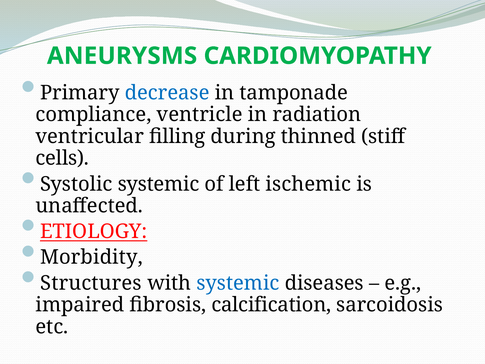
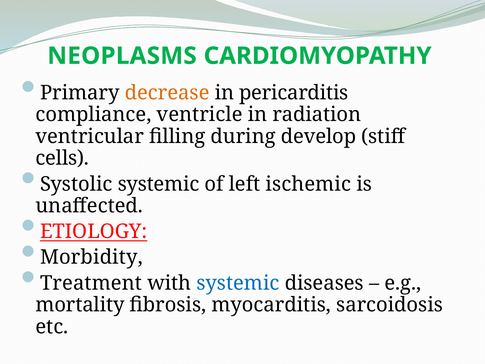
ANEURYSMS: ANEURYSMS -> NEOPLASMS (122, 56)
decrease colour: blue -> orange (167, 93)
tamponade: tamponade -> pericarditis (294, 93)
thinned: thinned -> develop (318, 136)
Structures: Structures -> Treatment (91, 283)
impaired: impaired -> mortality (80, 305)
calcification: calcification -> myocarditis (271, 305)
